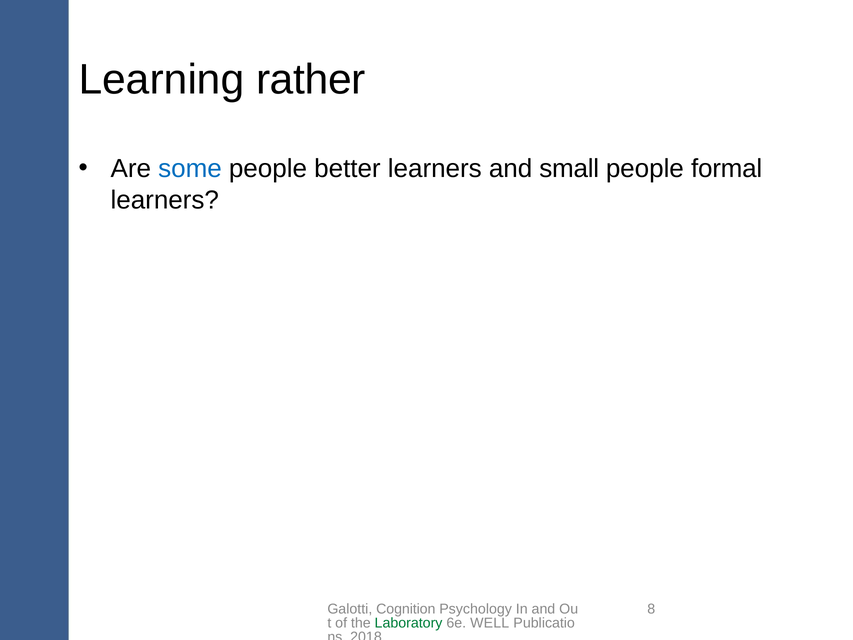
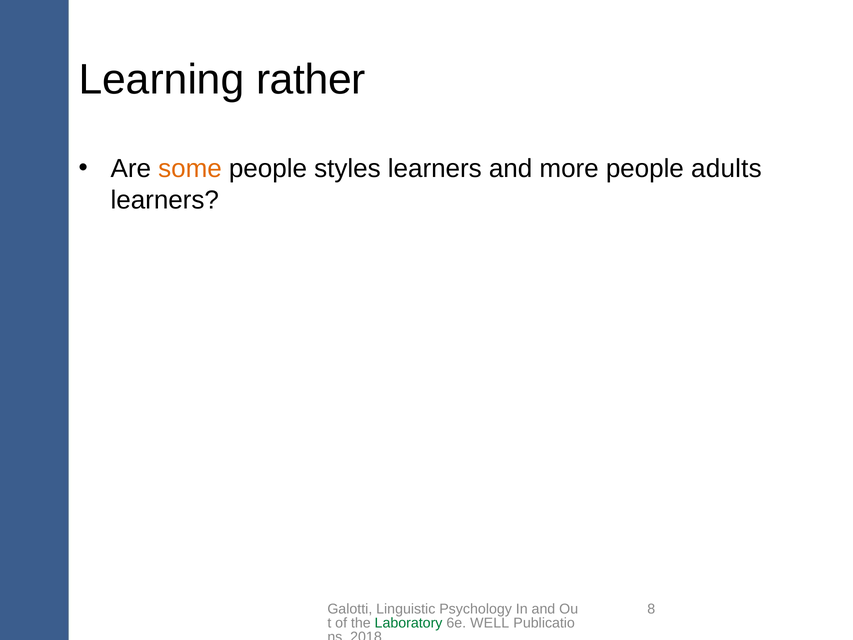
some colour: blue -> orange (190, 169)
better: better -> styles (347, 169)
small: small -> more (569, 169)
formal: formal -> adults (726, 169)
Cognition: Cognition -> Linguistic (406, 609)
